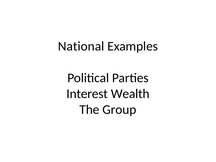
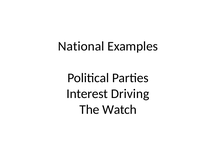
Wealth: Wealth -> Driving (130, 94)
Group: Group -> Watch (119, 110)
